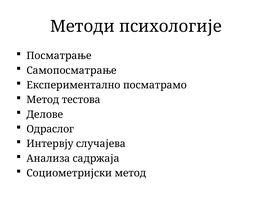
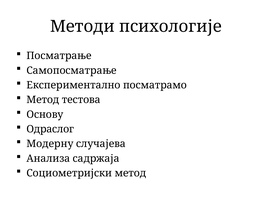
Делове: Делове -> Основу (45, 114)
Интервју: Интервју -> Модерну (50, 144)
